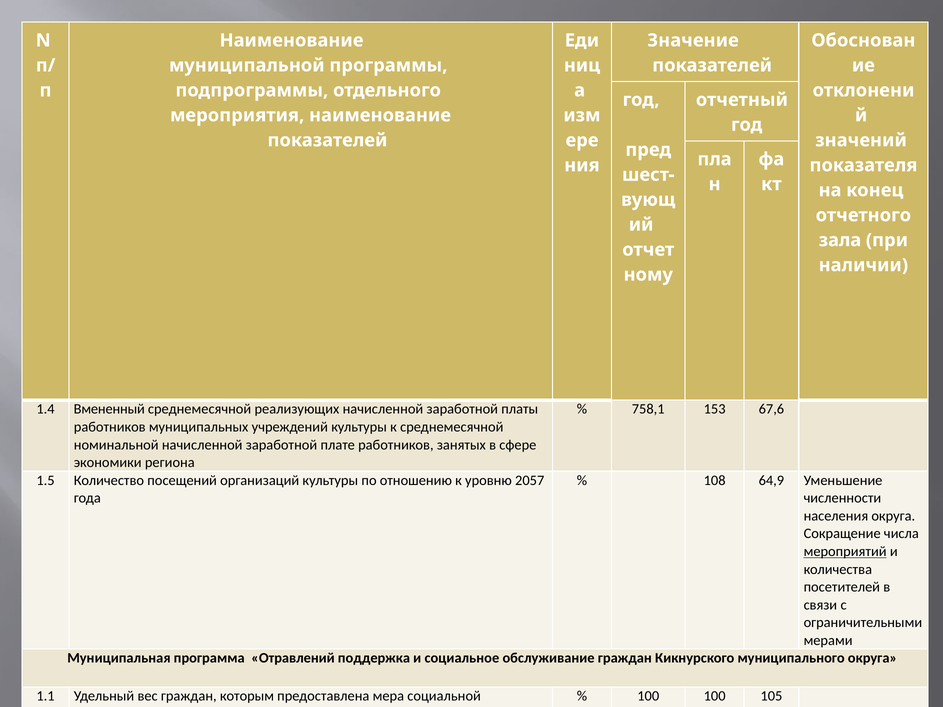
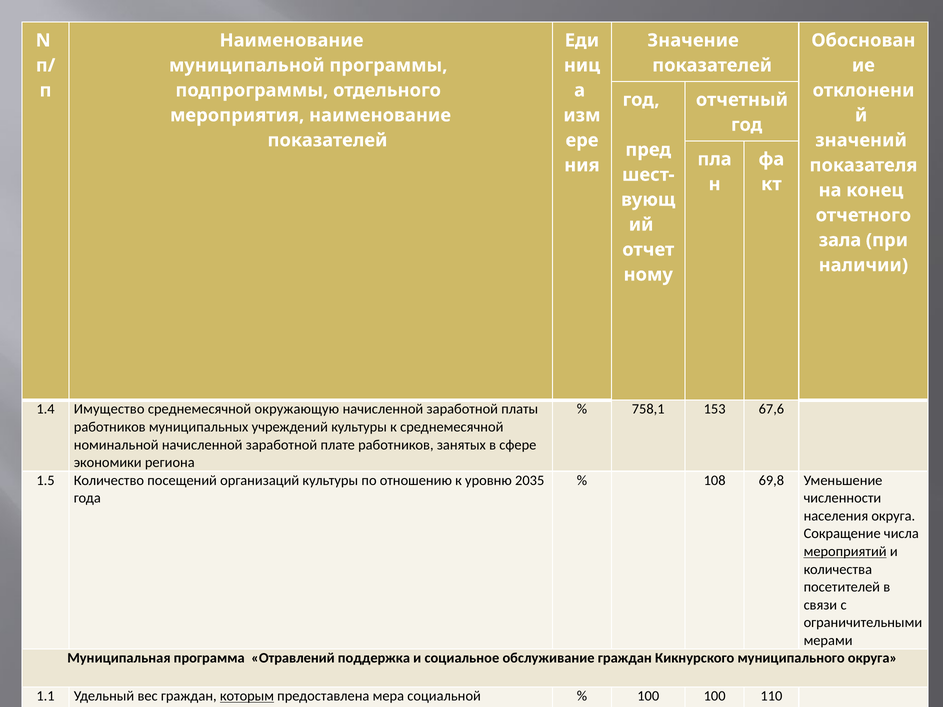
Вмененный: Вмененный -> Имущество (109, 409)
реализующих: реализующих -> окружающую (297, 409)
2057: 2057 -> 2035 (530, 481)
64,9: 64,9 -> 69,8 (771, 481)
которым underline: none -> present (247, 696)
105: 105 -> 110 (771, 696)
